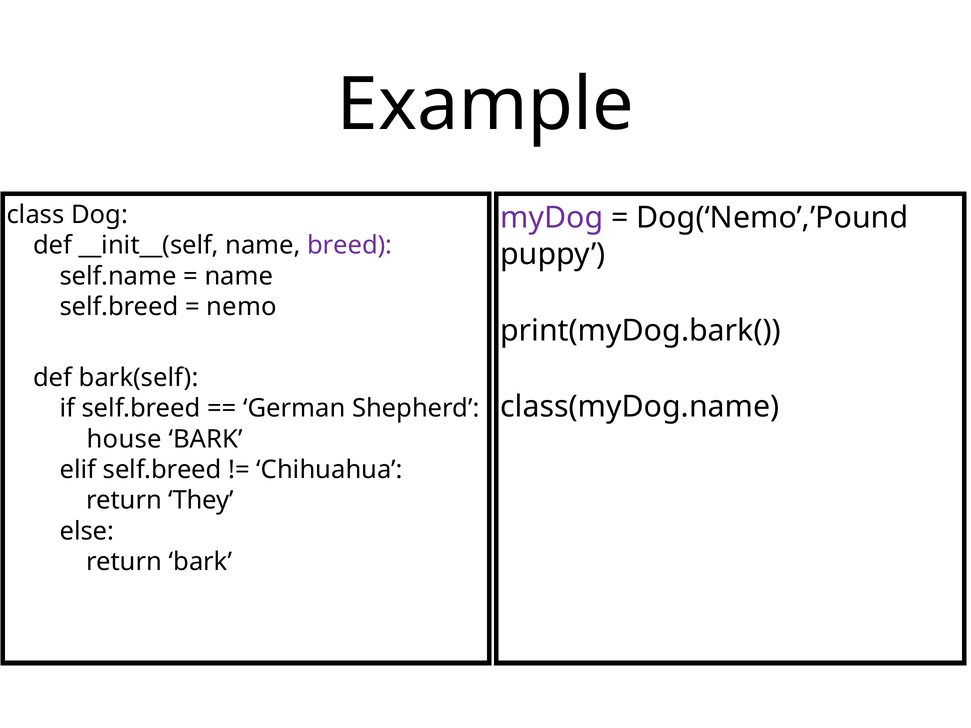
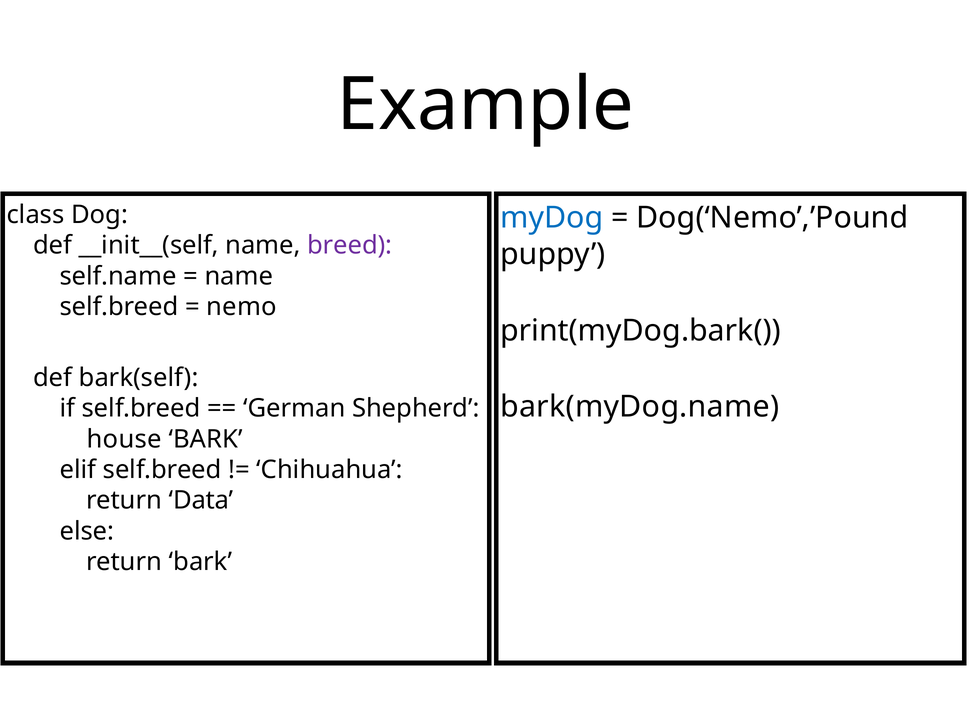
myDog colour: purple -> blue (552, 218)
class(myDog.name: class(myDog.name -> bark(myDog.name (640, 407)
They: They -> Data (201, 501)
